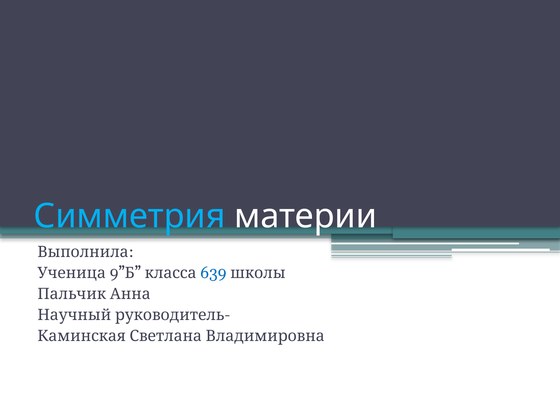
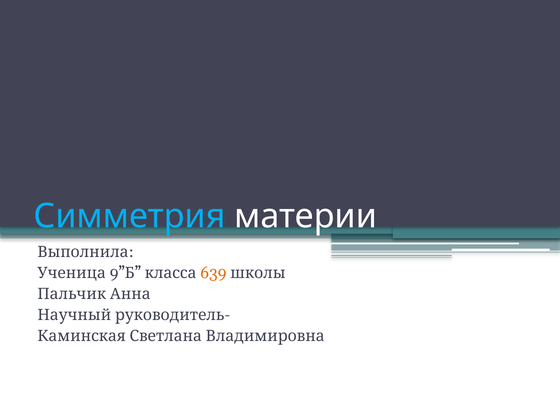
639 colour: blue -> orange (213, 273)
